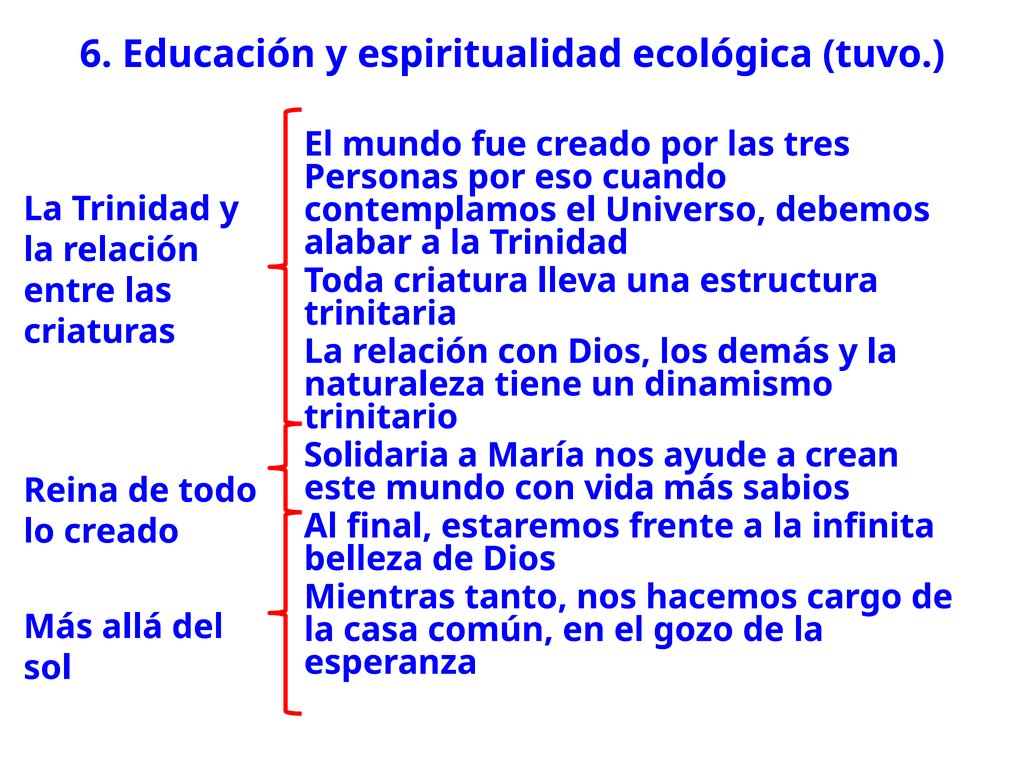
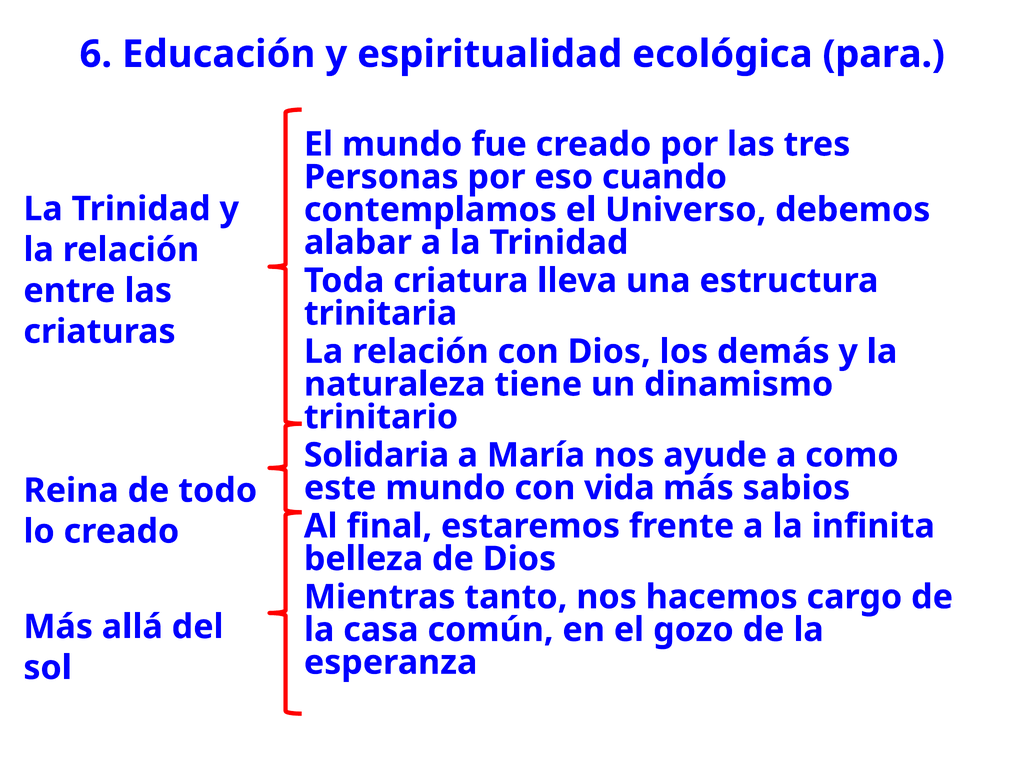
tuvo: tuvo -> para (884, 54)
crean: crean -> como (852, 455)
